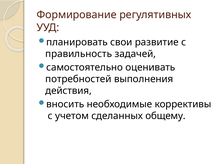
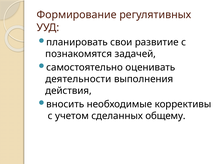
правильность: правильность -> познакомятся (79, 54)
потребностей: потребностей -> деятельности (78, 79)
